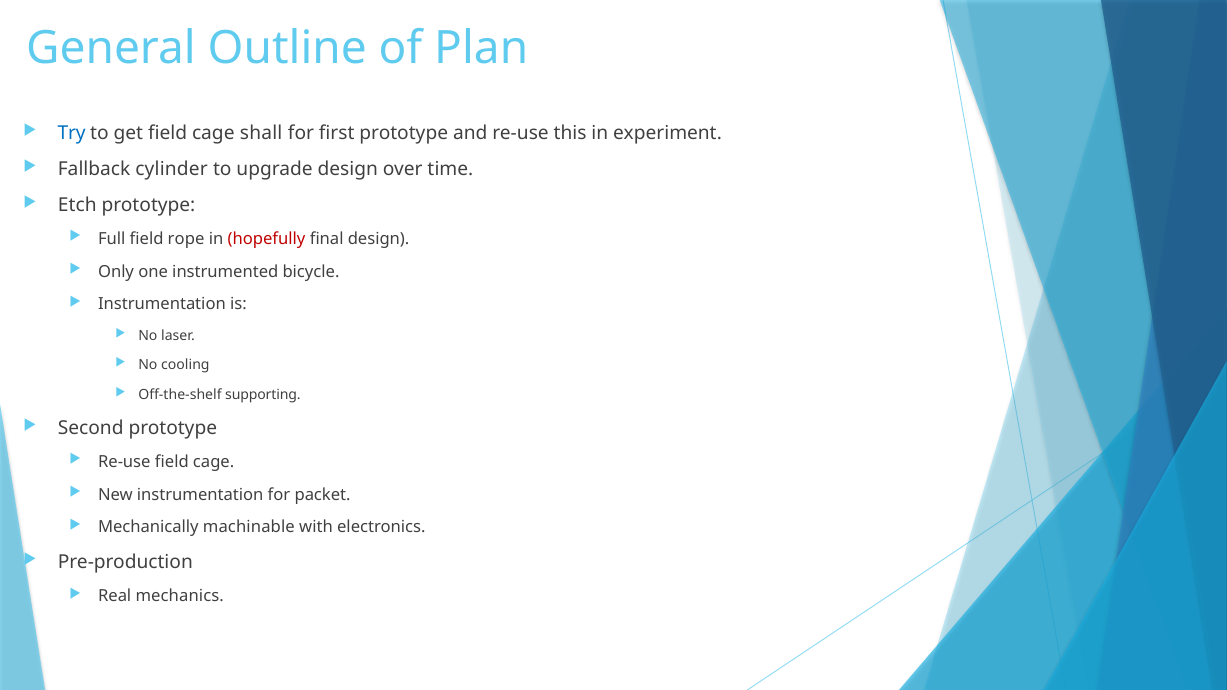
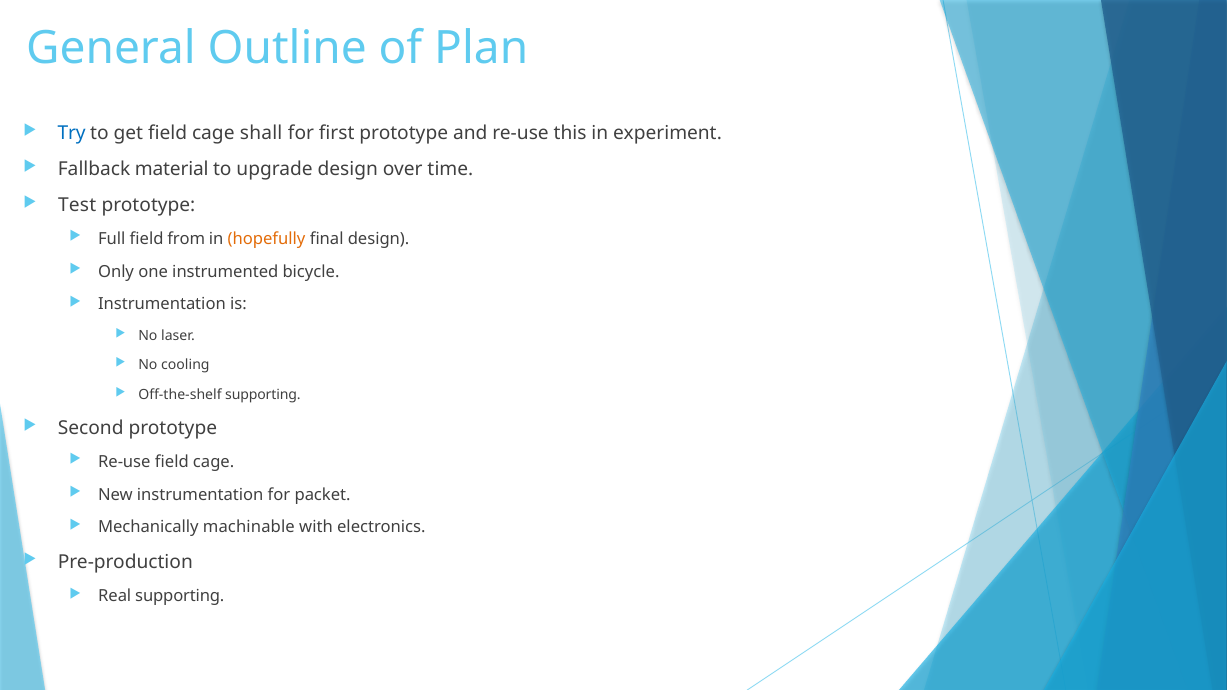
cylinder: cylinder -> material (172, 169)
Etch: Etch -> Test (77, 205)
rope: rope -> from (186, 239)
hopefully colour: red -> orange (267, 239)
Real mechanics: mechanics -> supporting (180, 596)
